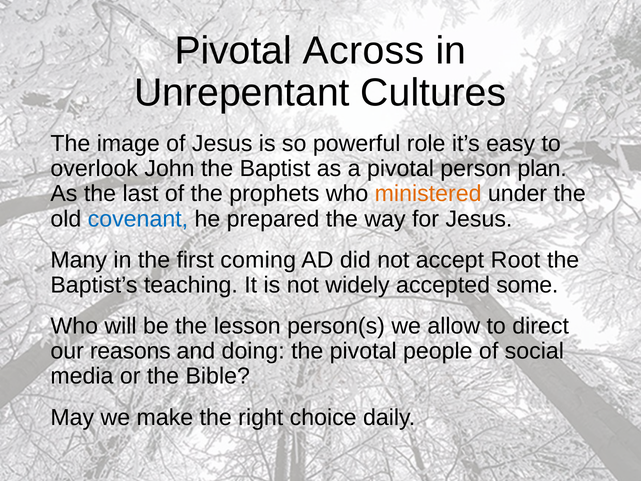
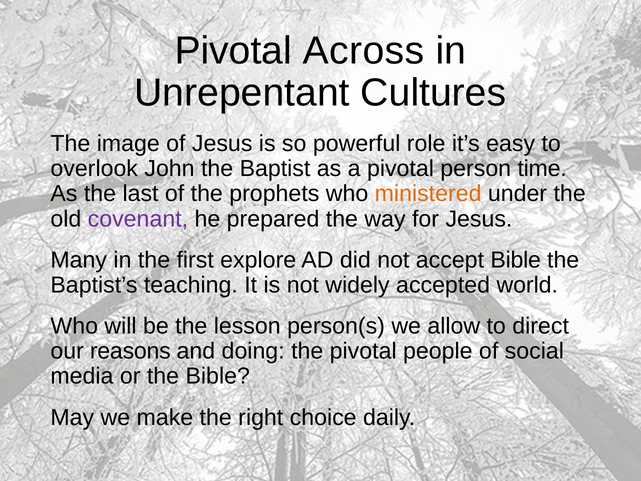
plan: plan -> time (542, 169)
covenant colour: blue -> purple (138, 219)
coming: coming -> explore (258, 260)
accept Root: Root -> Bible (516, 260)
some: some -> world (527, 285)
